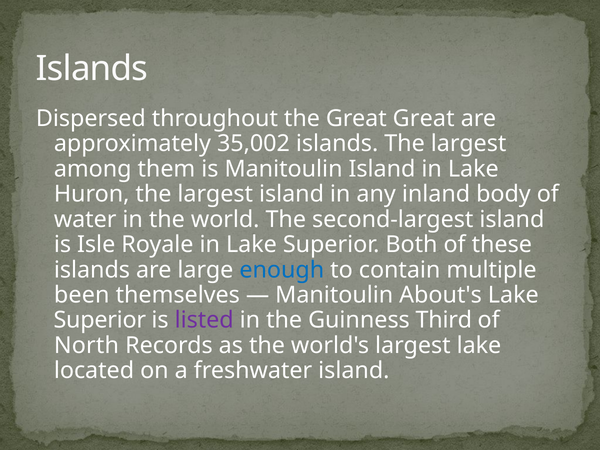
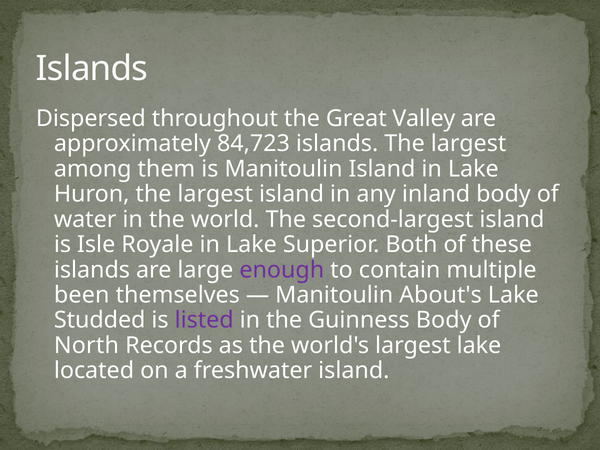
Great Great: Great -> Valley (424, 119)
35,002: 35,002 -> 84,723 (253, 144)
enough colour: blue -> purple (282, 270)
Superior: Superior -> Studded (100, 320)
Guinness Third: Third -> Body (444, 320)
